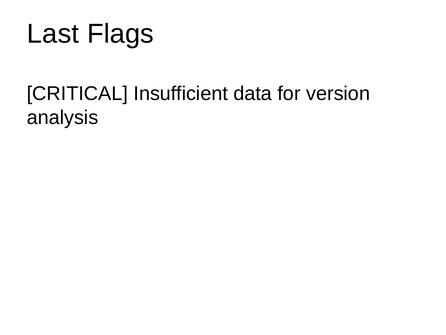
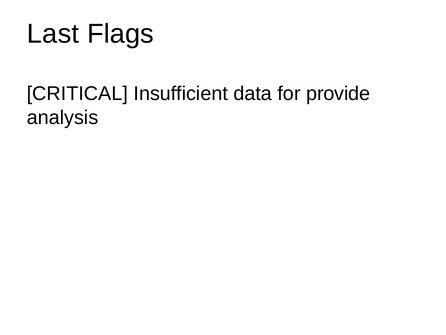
version: version -> provide (338, 94)
